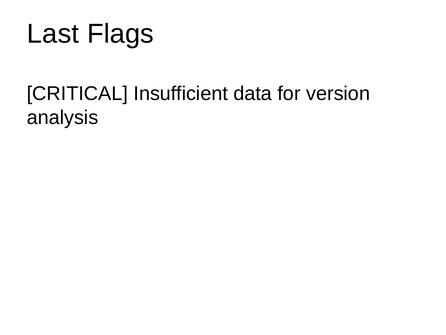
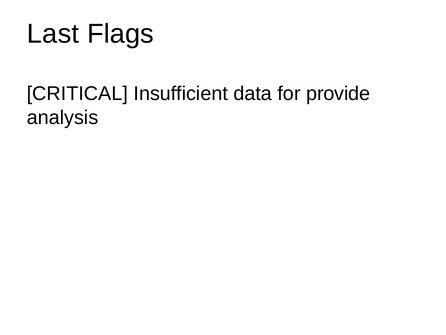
version: version -> provide (338, 94)
